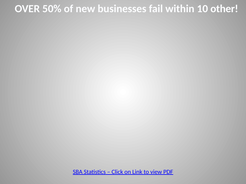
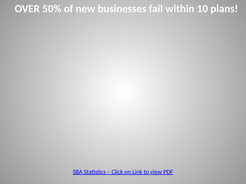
other: other -> plans (224, 9)
